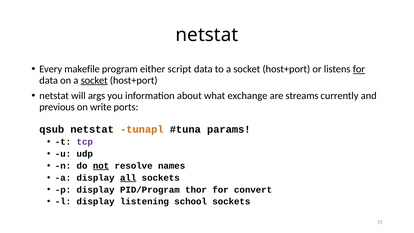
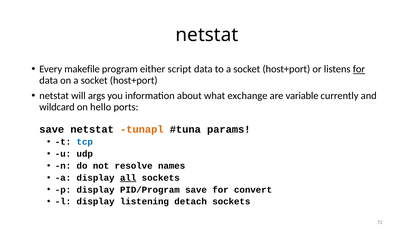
socket underline: present -> none (94, 80)
streams: streams -> variable (302, 96)
previous: previous -> wildcard (57, 107)
write: write -> hello (101, 107)
qsub: qsub -> save (52, 129)
tcp colour: purple -> blue (85, 142)
not underline: present -> none (101, 166)
PID/Program thor: thor -> save (196, 190)
school: school -> detach (191, 202)
